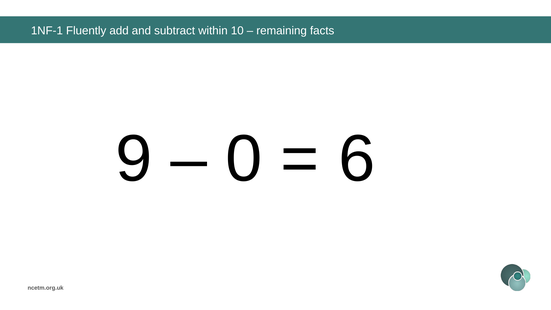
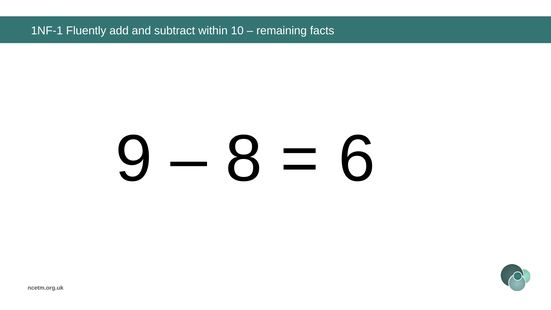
0: 0 -> 8 (244, 159)
